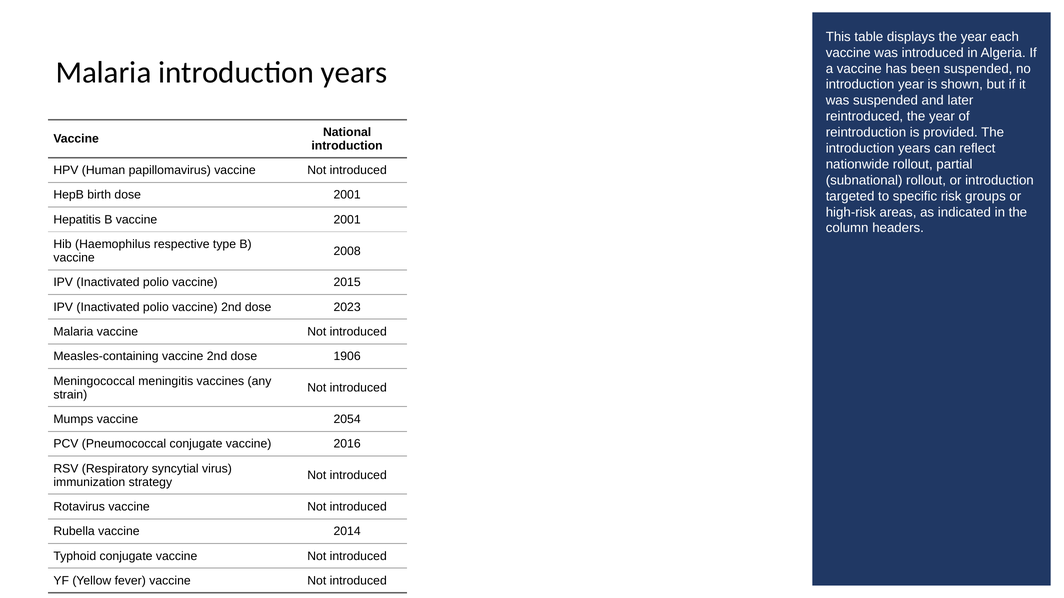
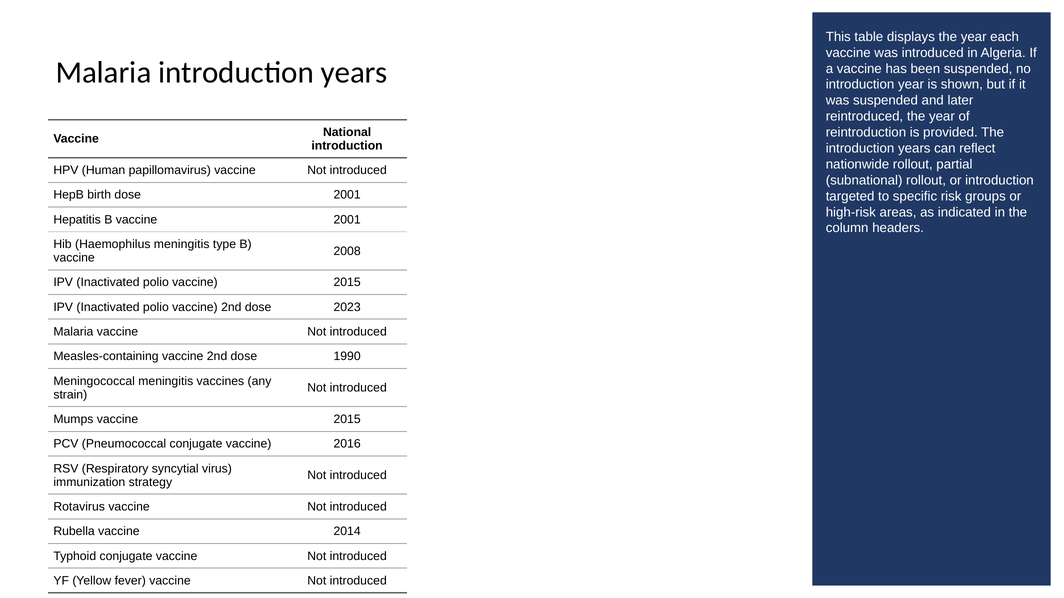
Haemophilus respective: respective -> meningitis (182, 244)
1906: 1906 -> 1990 (347, 357)
Mumps vaccine 2054: 2054 -> 2015 (347, 420)
